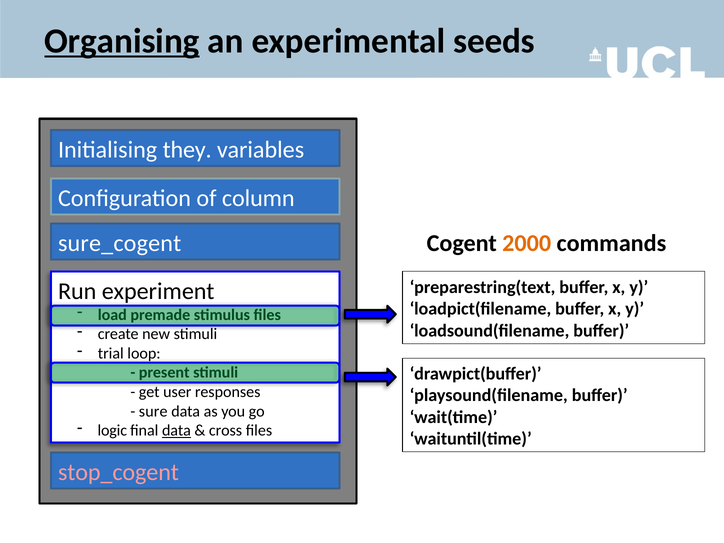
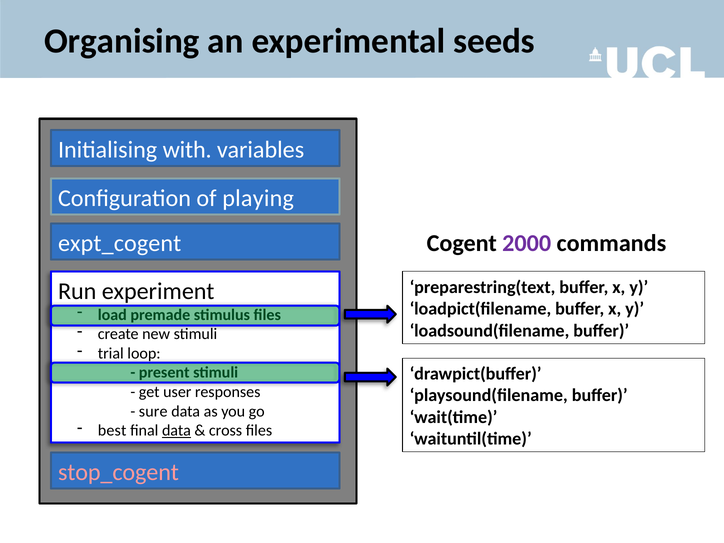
Organising underline: present -> none (122, 41)
they: they -> with (187, 150)
column: column -> playing (258, 198)
sure_cogent: sure_cogent -> expt_cogent (120, 243)
2000 colour: orange -> purple (527, 243)
logic: logic -> best (112, 431)
